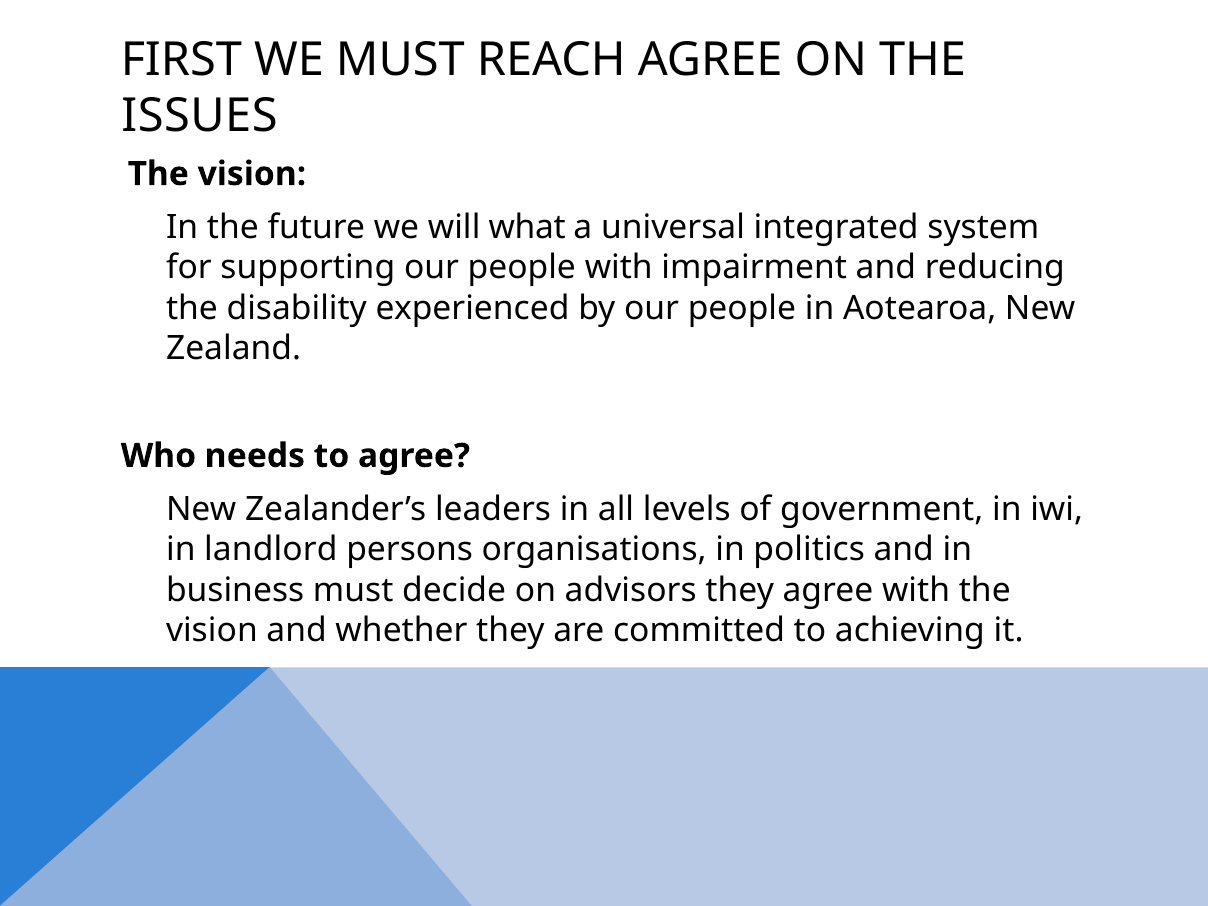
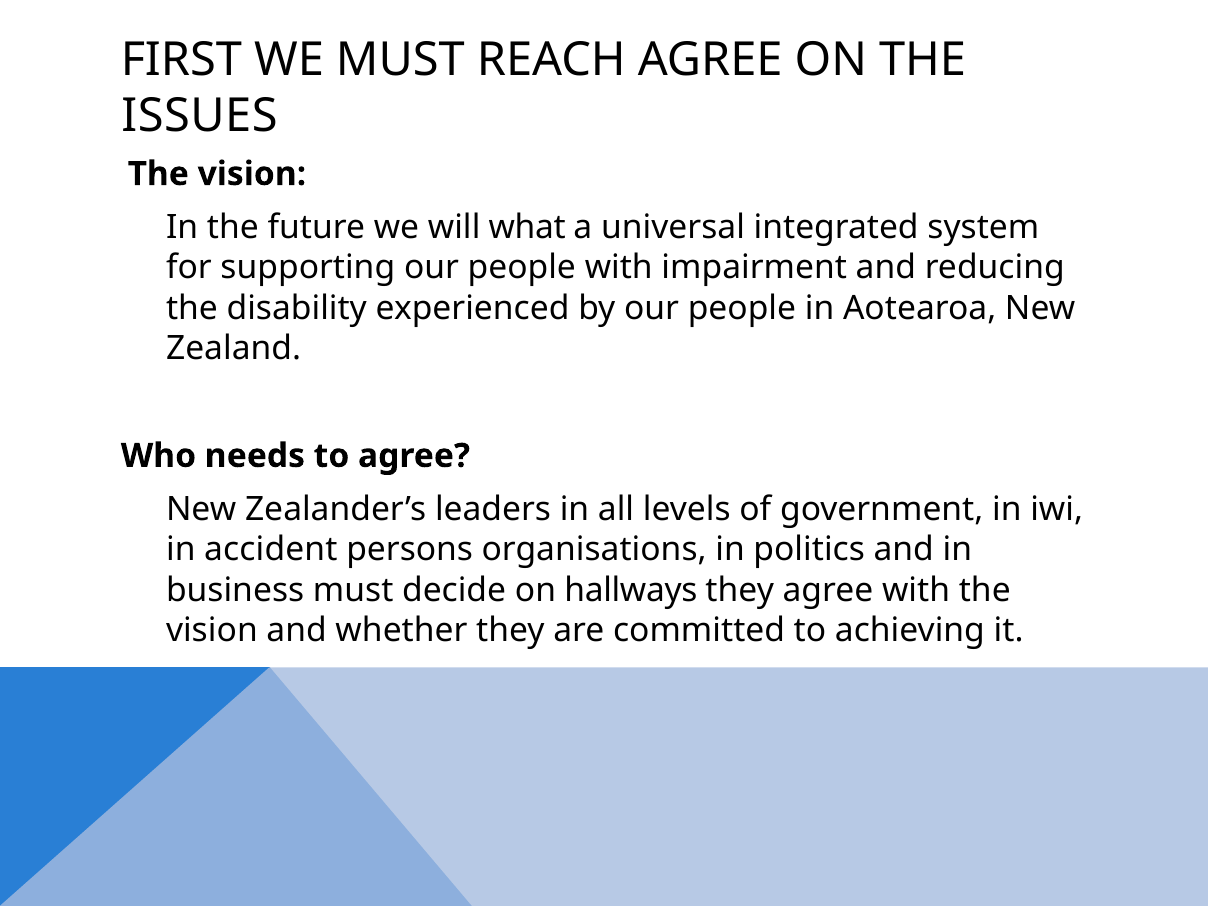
landlord: landlord -> accident (271, 550)
advisors: advisors -> hallways (631, 590)
